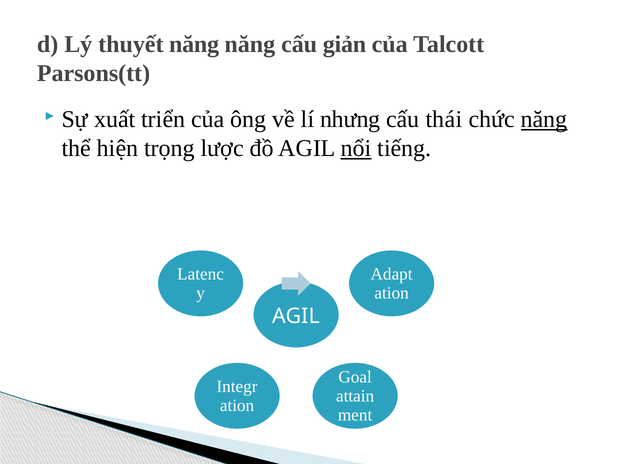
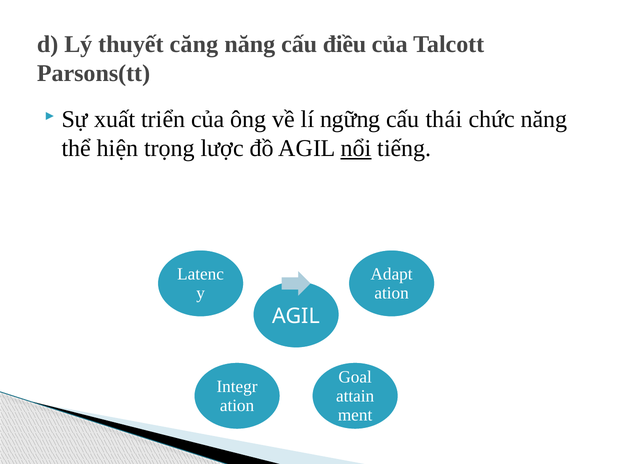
thuyết năng: năng -> căng (194, 44)
giản: giản -> điều (344, 44)
nhưng: nhưng -> ngững (350, 119)
năng underline: present -> none (544, 119)
